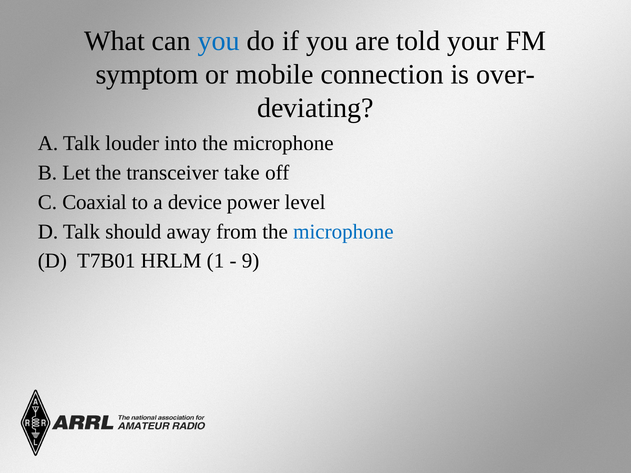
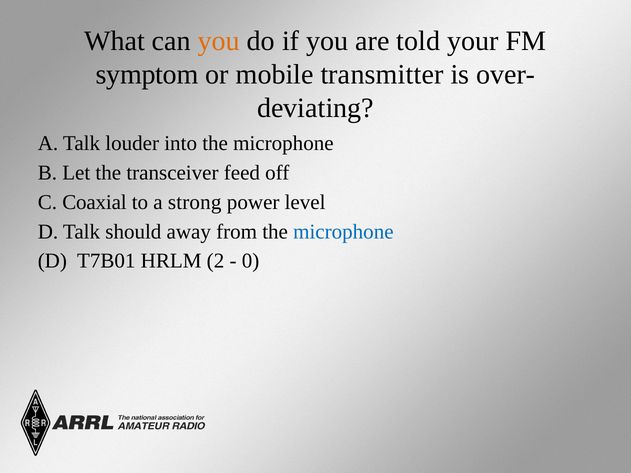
you colour: blue -> orange (219, 41)
connection: connection -> transmitter (382, 75)
take: take -> feed (242, 173)
device: device -> strong (195, 202)
1: 1 -> 2 (216, 261)
9: 9 -> 0 (251, 261)
